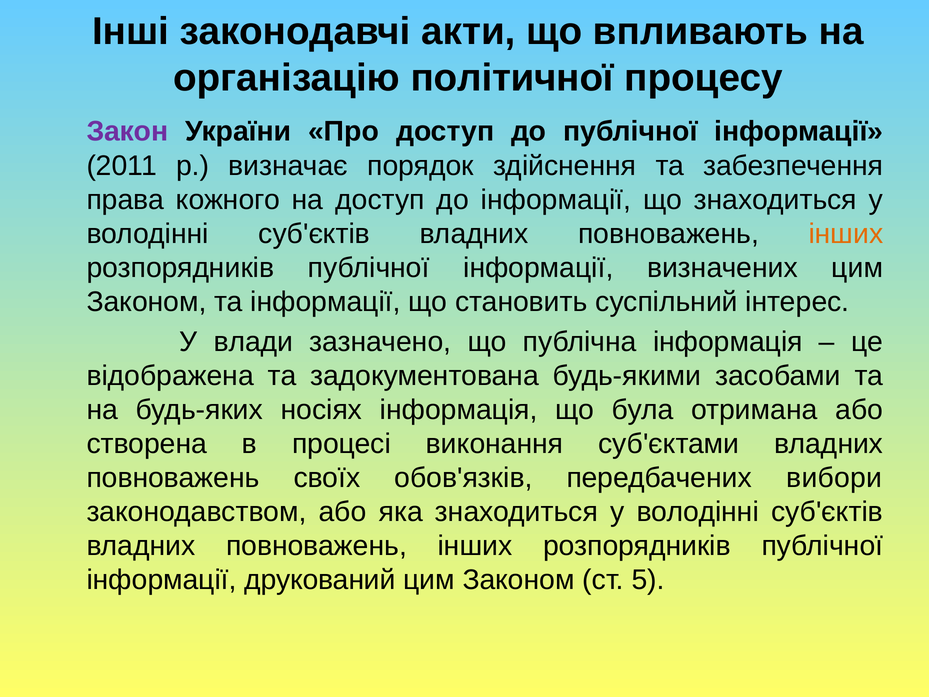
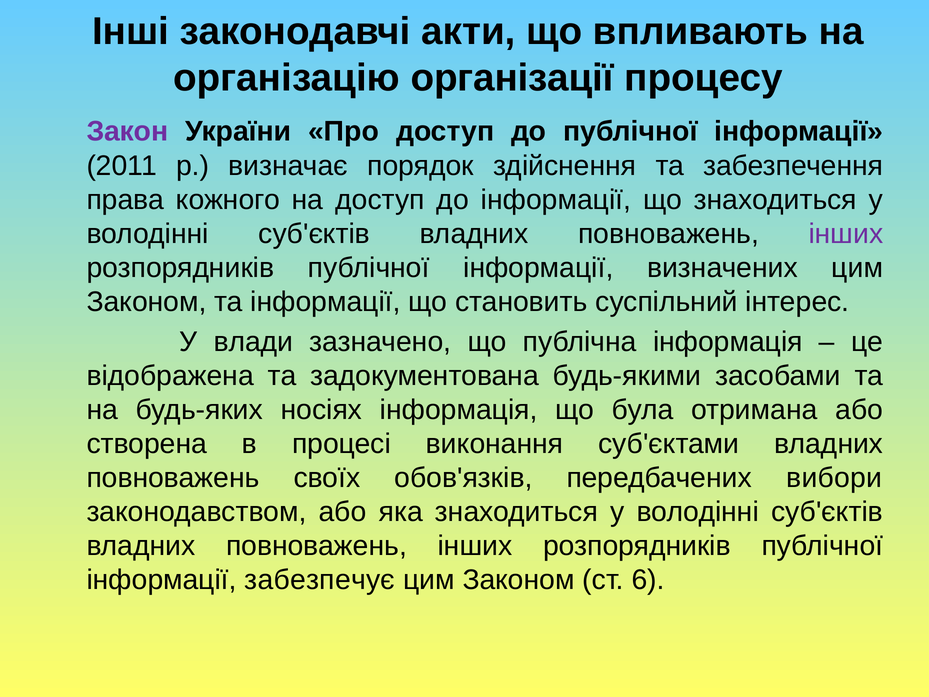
політичної: політичної -> організації (512, 78)
інших colour: orange -> purple (846, 234)
друкований: друкований -> забезпечує (320, 580)
5: 5 -> 6 (648, 580)
